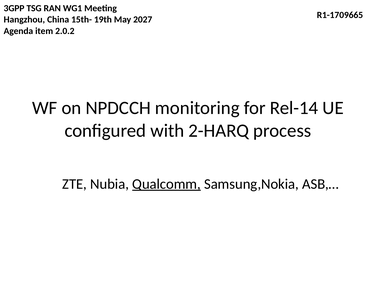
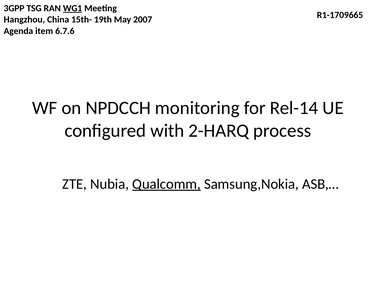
WG1 underline: none -> present (73, 8)
2027: 2027 -> 2007 (143, 20)
2.0.2: 2.0.2 -> 6.7.6 (65, 31)
